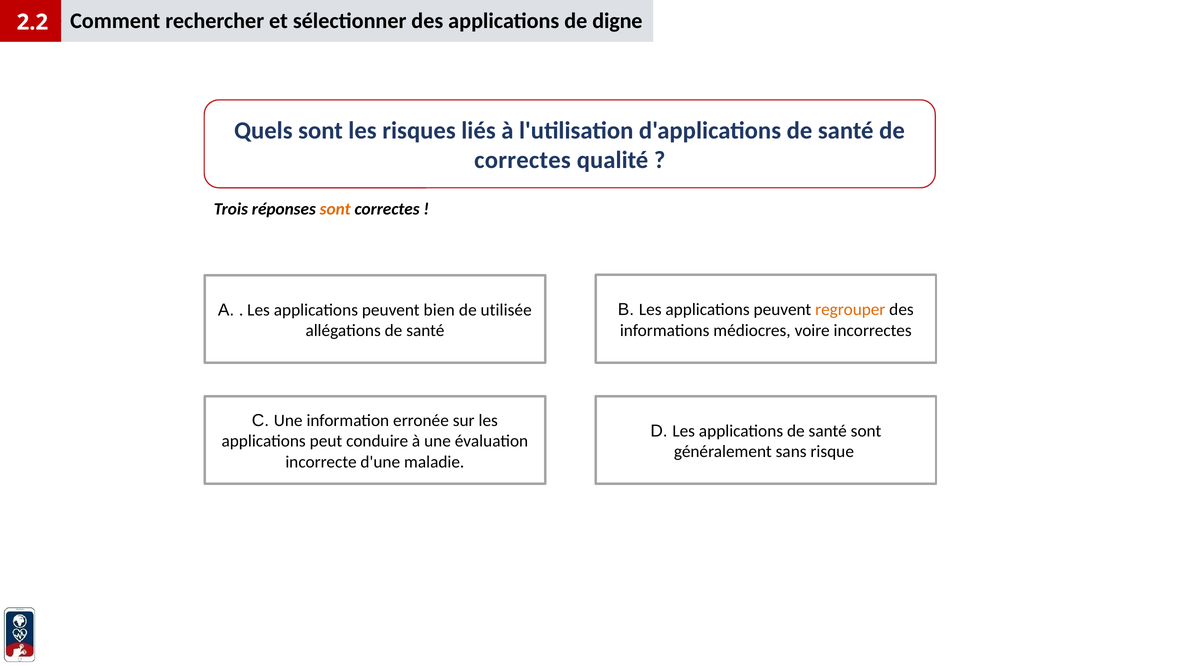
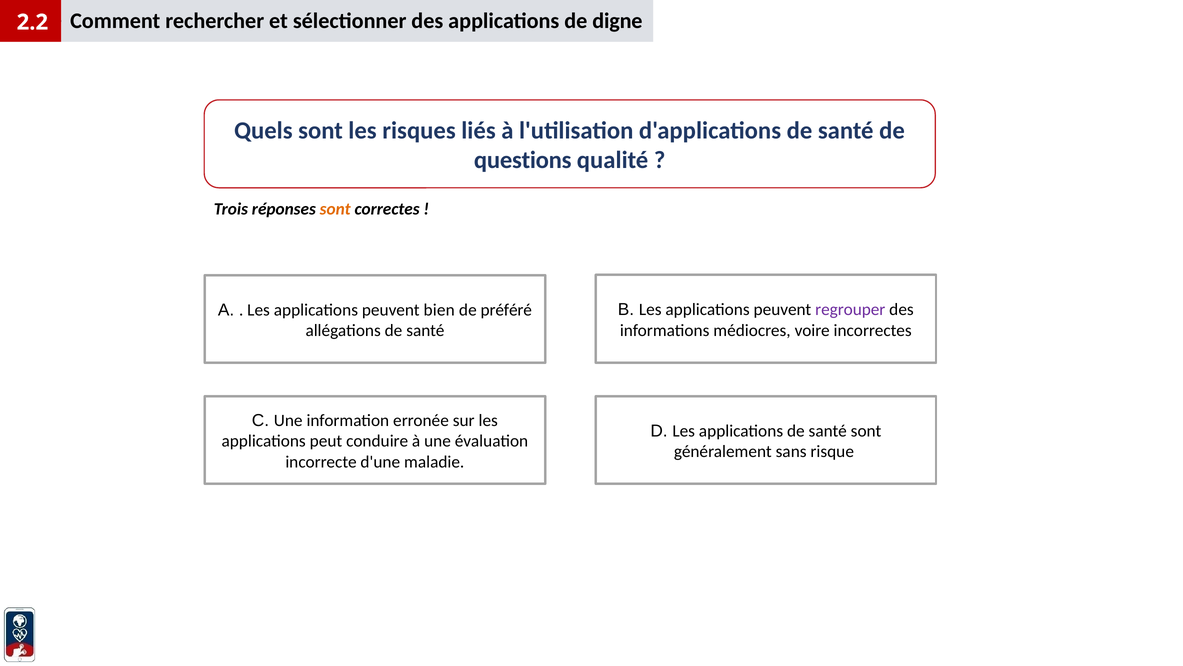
correctes: correctes -> questions (523, 160)
regrouper colour: orange -> purple (850, 309)
utilisée: utilisée -> préféré (506, 310)
